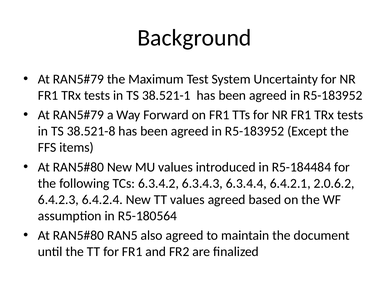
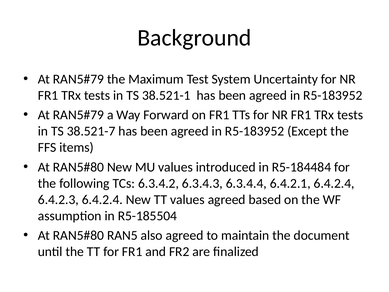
38.521-8: 38.521-8 -> 38.521-7 (91, 131)
6.4.2.1 2.0.6.2: 2.0.6.2 -> 6.4.2.4 (334, 183)
R5-180564: R5-180564 -> R5-185504 (147, 216)
